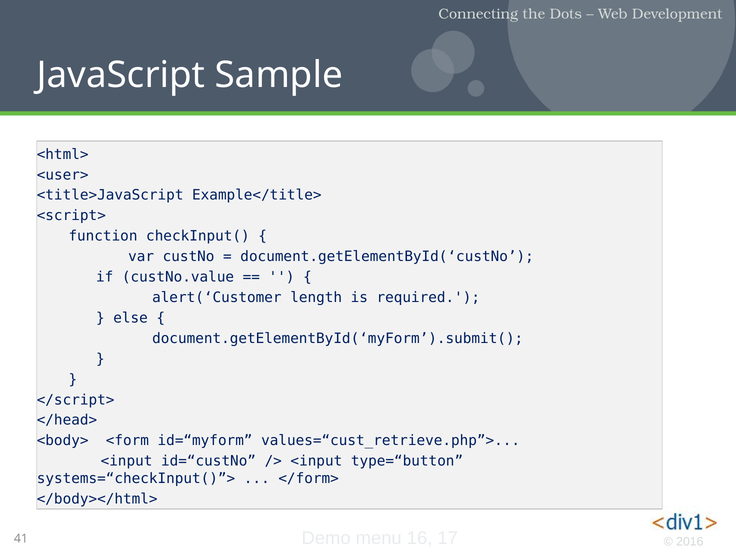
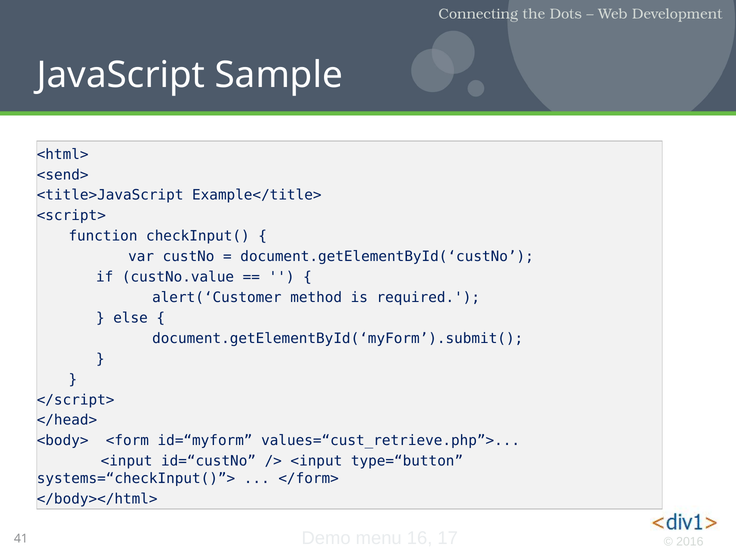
<user>: <user> -> <send> (63, 175)
length: length -> method (316, 298)
